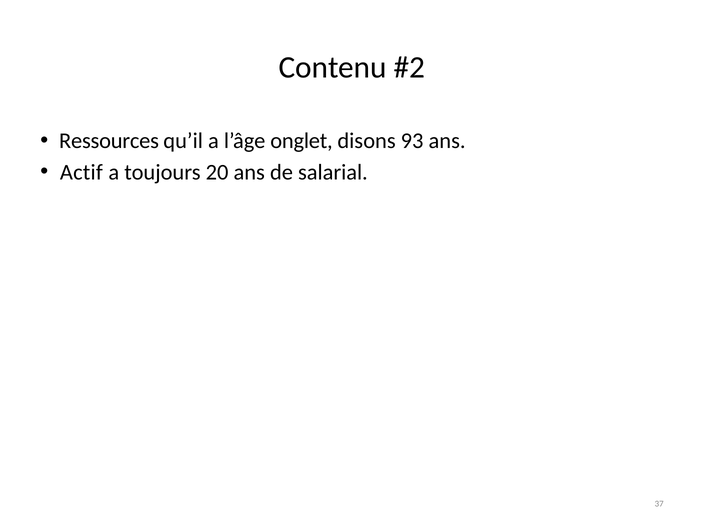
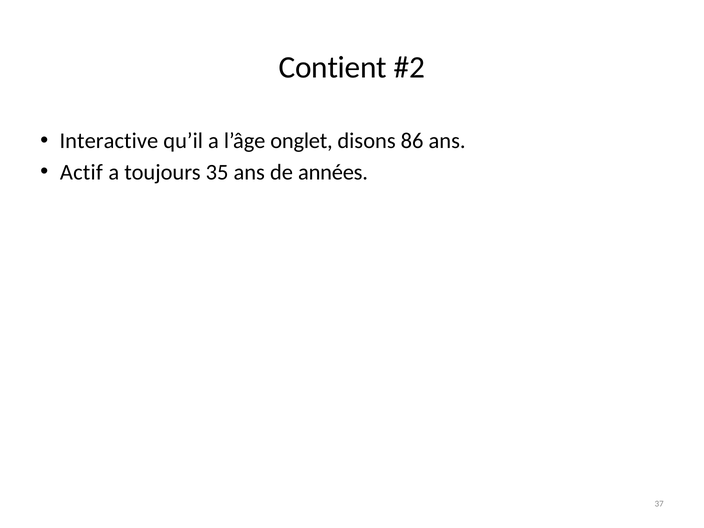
Contenu: Contenu -> Contient (333, 67)
Ressources: Ressources -> Interactive (109, 141)
93: 93 -> 86 (412, 141)
20: 20 -> 35 (217, 172)
salarial: salarial -> années (333, 172)
